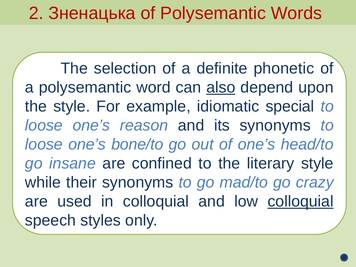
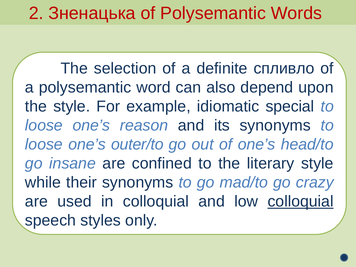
phonetic: phonetic -> спливло (284, 68)
also underline: present -> none (221, 87)
bone/to: bone/to -> outer/to (137, 144)
